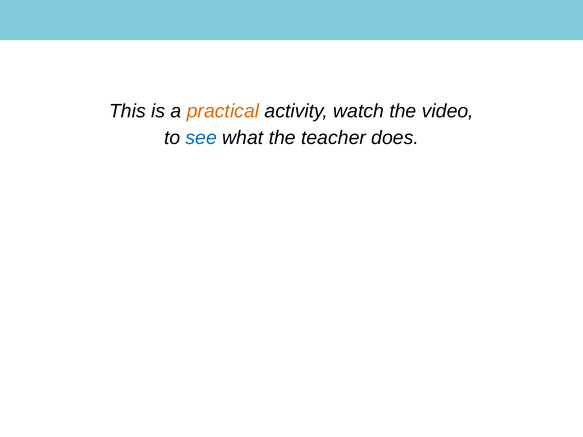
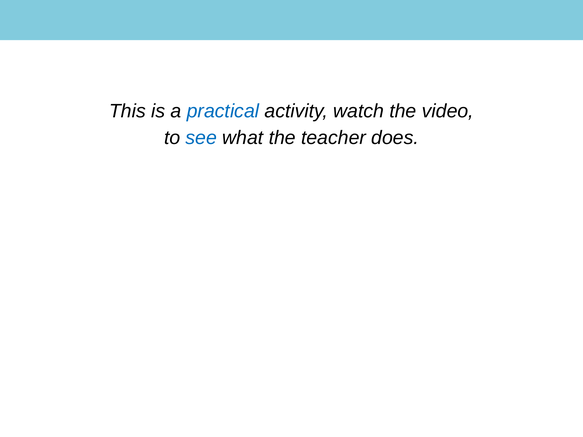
practical colour: orange -> blue (223, 111)
